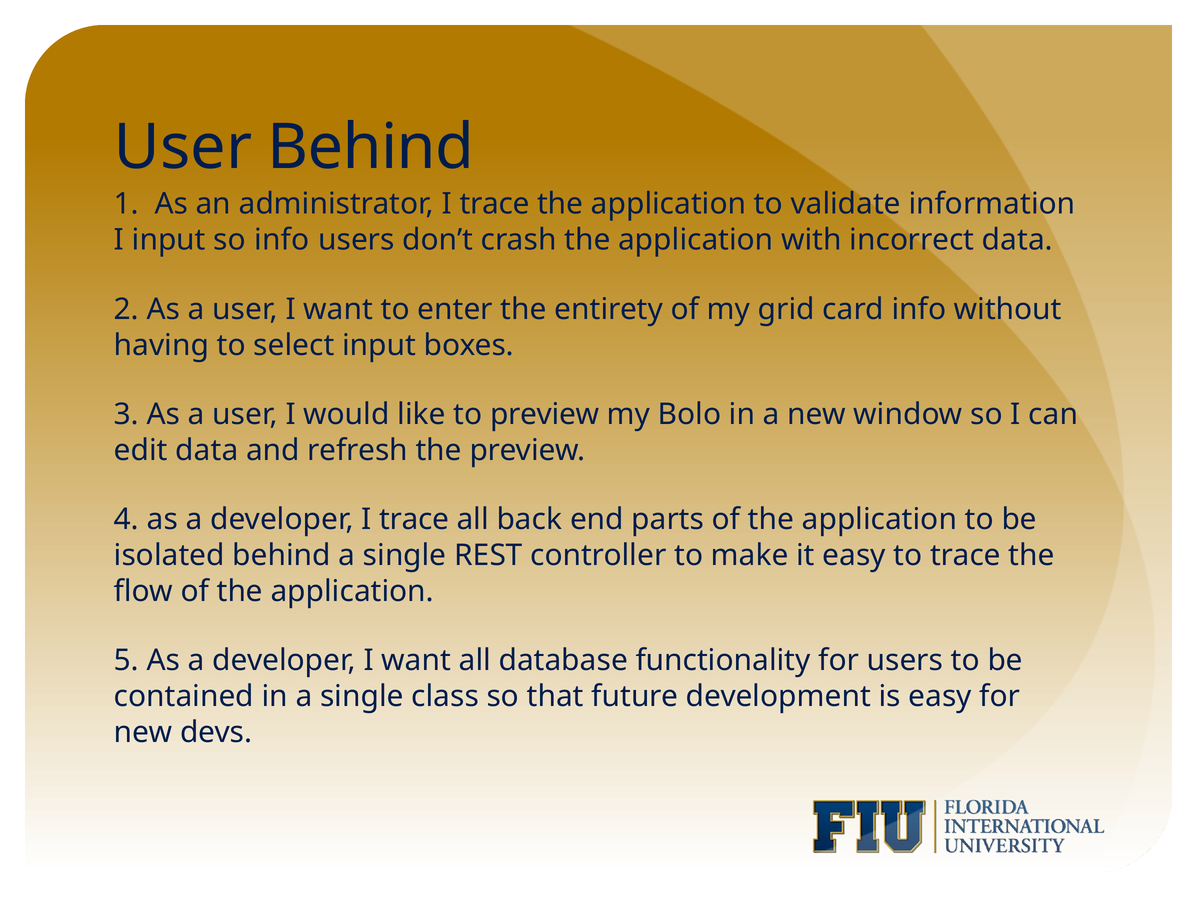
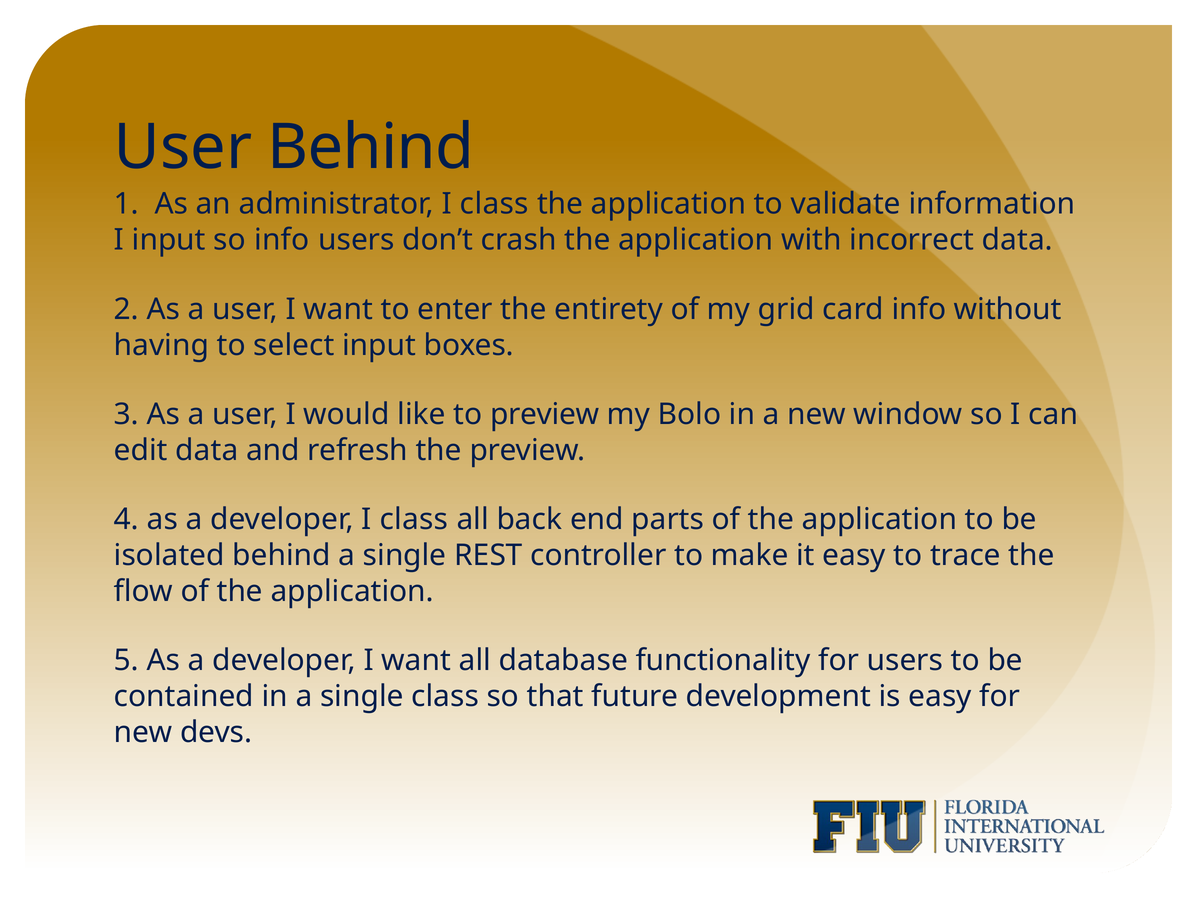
administrator I trace: trace -> class (494, 204)
developer I trace: trace -> class (414, 519)
